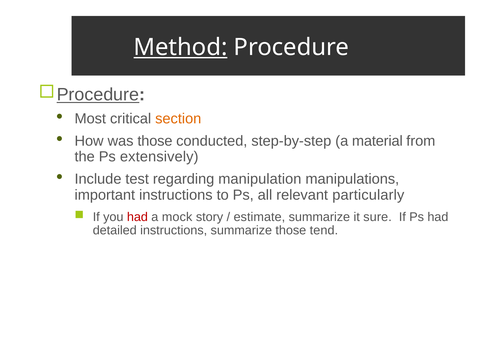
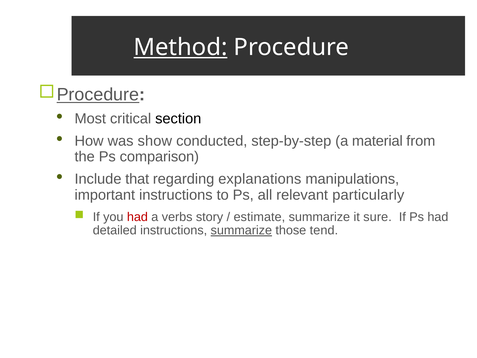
section colour: orange -> black (178, 119)
was those: those -> show (155, 141)
extensively: extensively -> comparison (159, 157)
test: test -> that (137, 179)
manipulation: manipulation -> explanations (260, 179)
mock: mock -> verbs (177, 217)
summarize underline: none -> present (241, 230)
